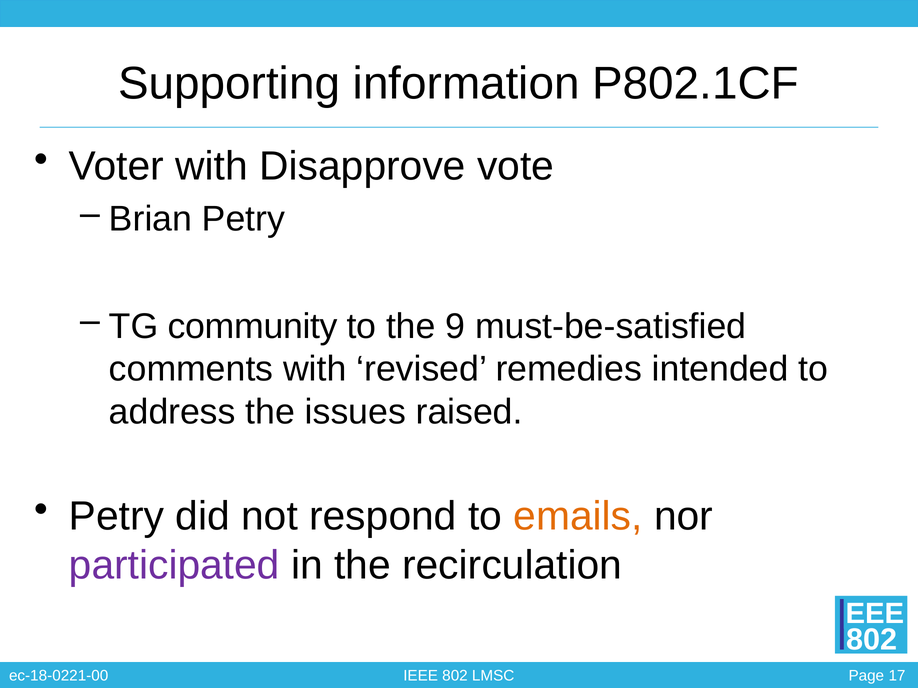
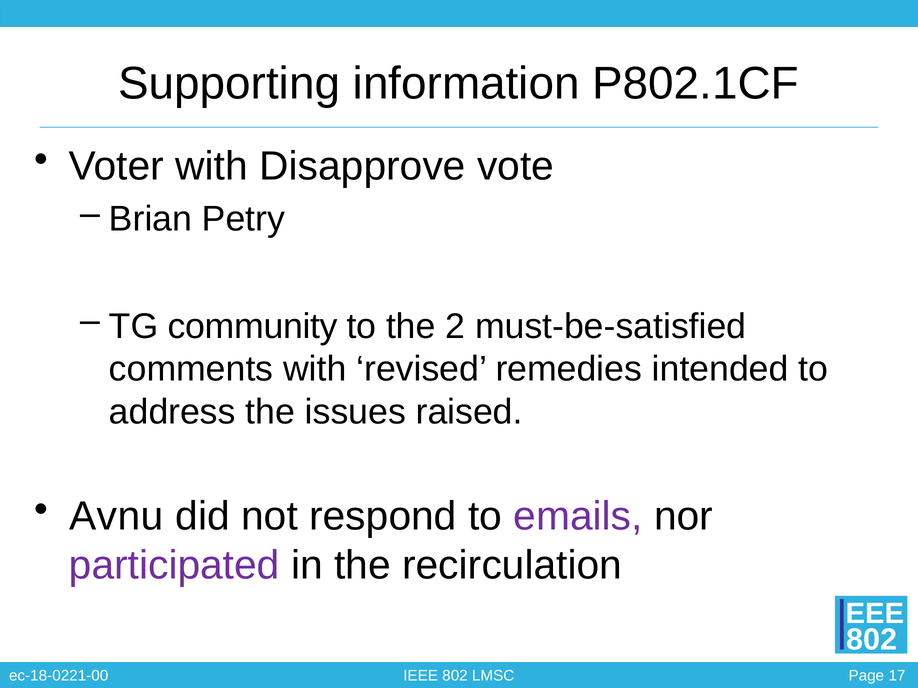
9: 9 -> 2 (455, 326)
Petry: Petry -> Avnu (116, 517)
emails colour: orange -> purple (578, 517)
